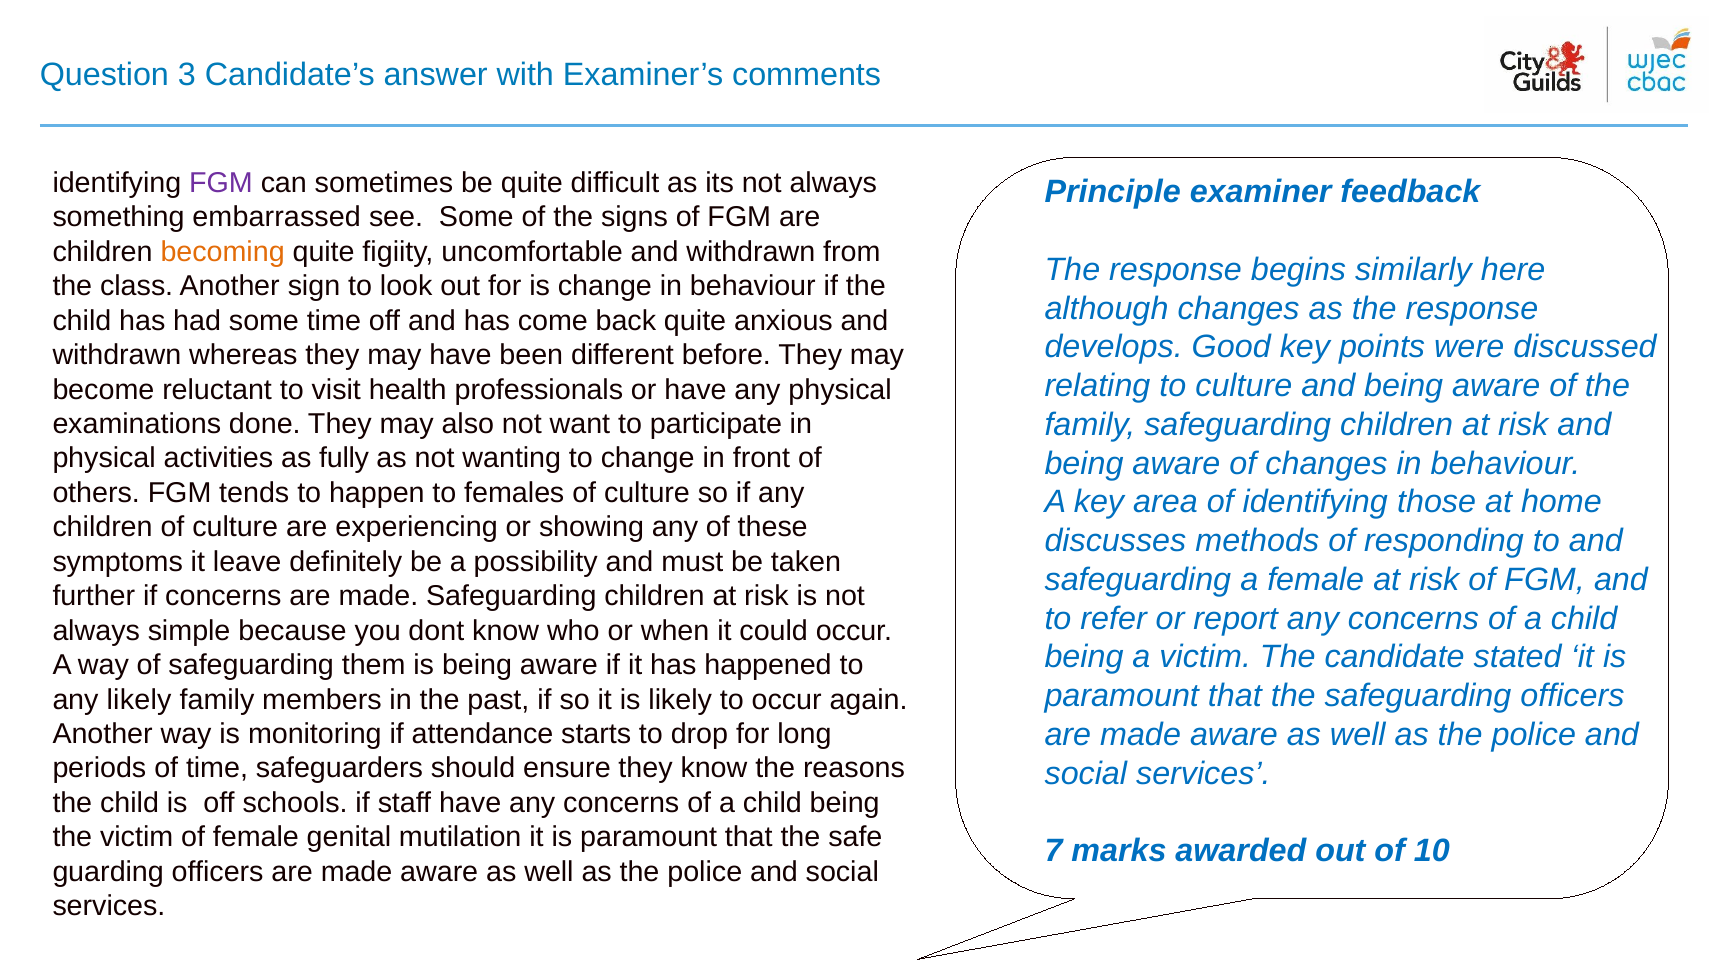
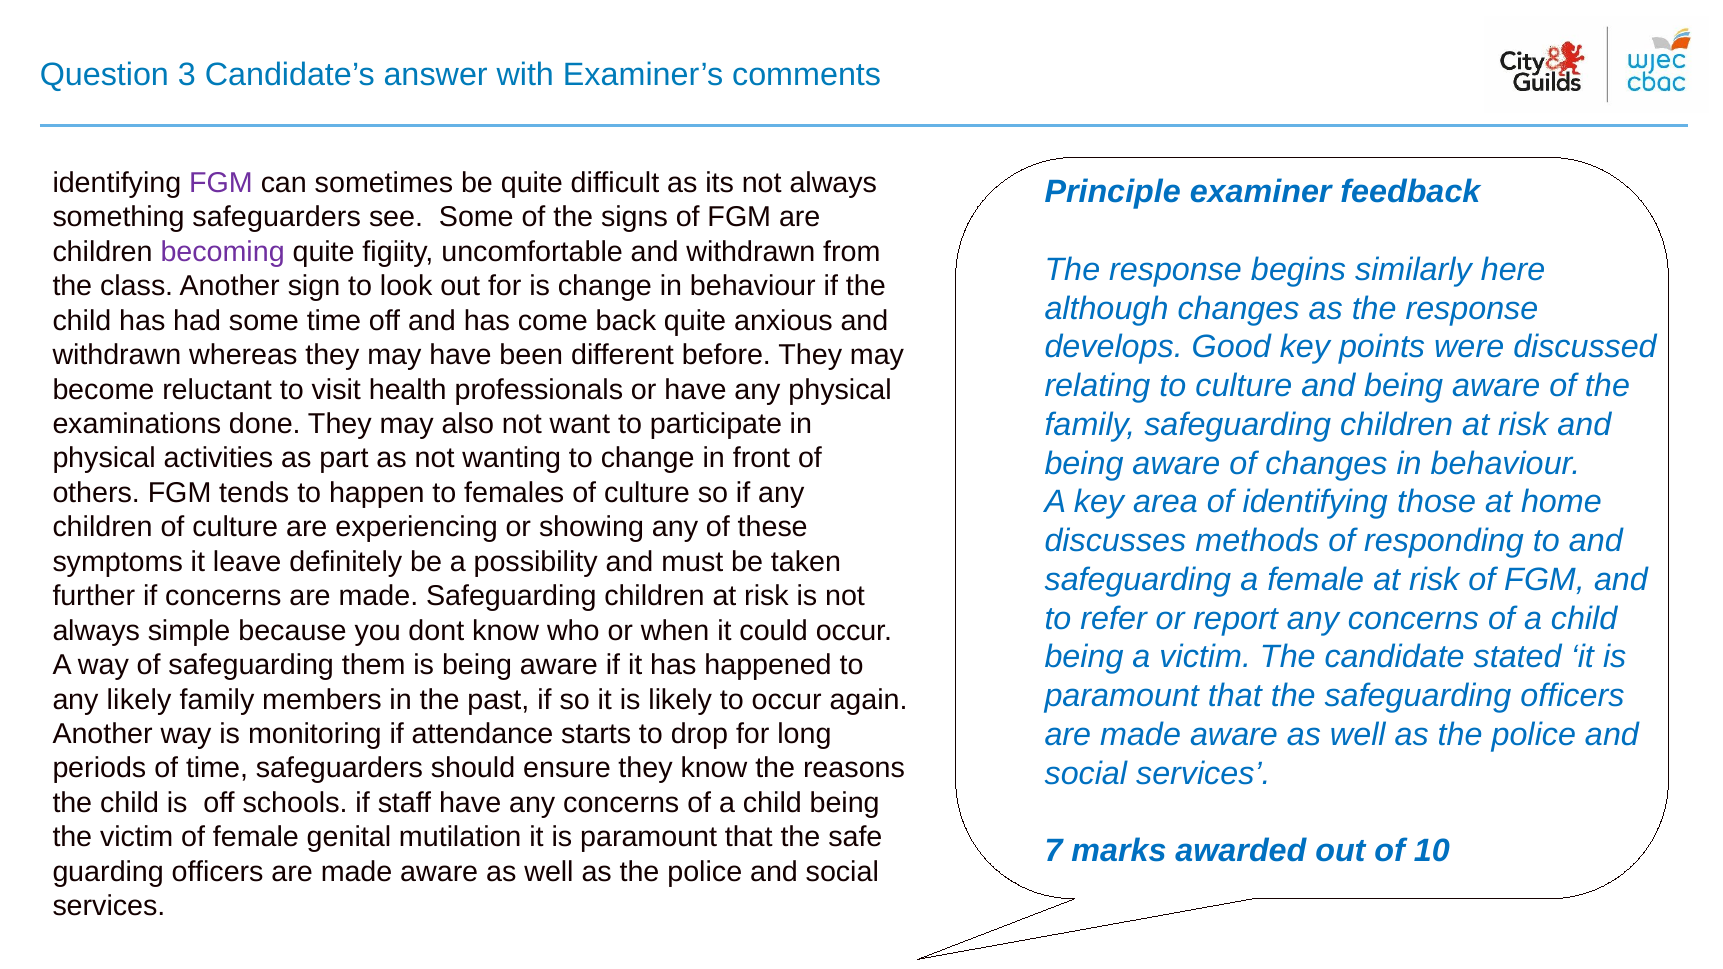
something embarrassed: embarrassed -> safeguarders (277, 217)
becoming colour: orange -> purple (223, 252)
fully: fully -> part (344, 459)
